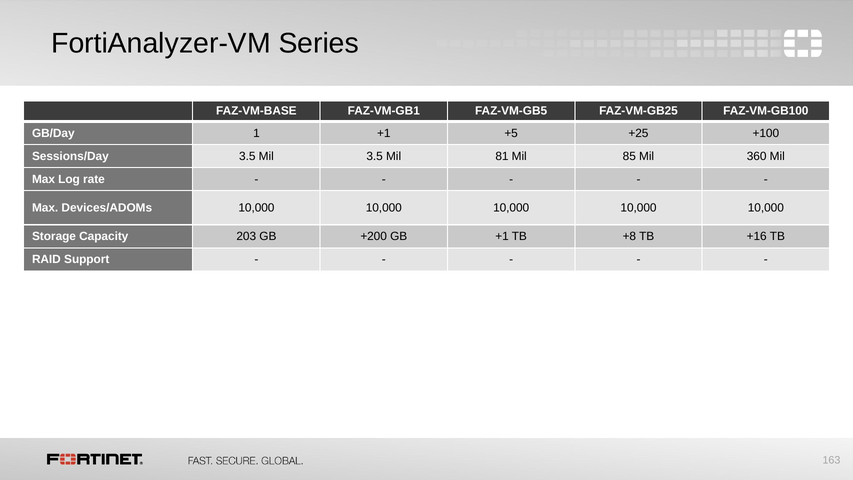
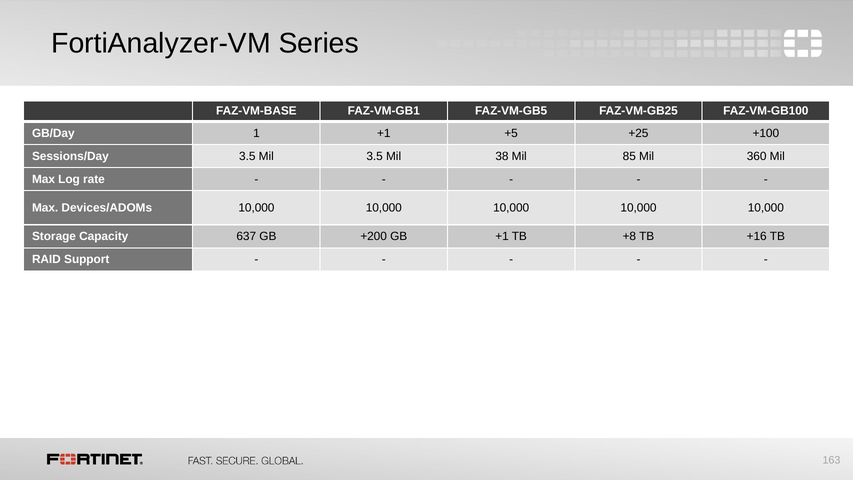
81: 81 -> 38 (502, 156)
203: 203 -> 637 (246, 236)
